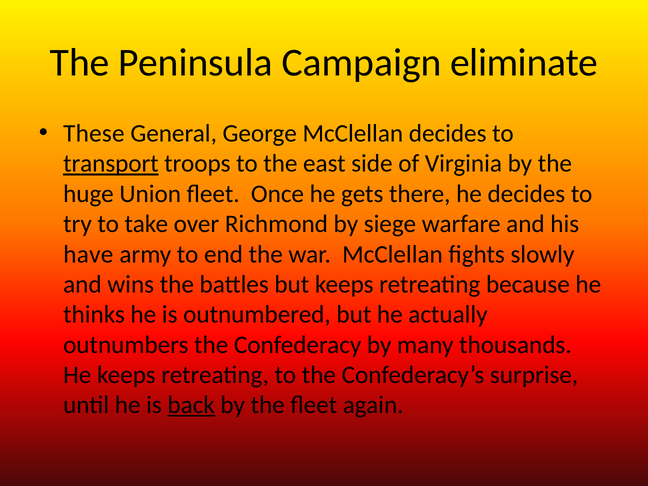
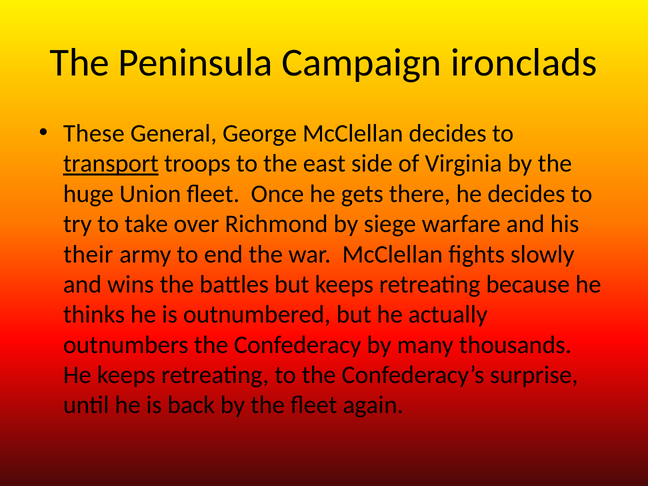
eliminate: eliminate -> ironclads (524, 63)
have: have -> their (88, 254)
back underline: present -> none (191, 405)
